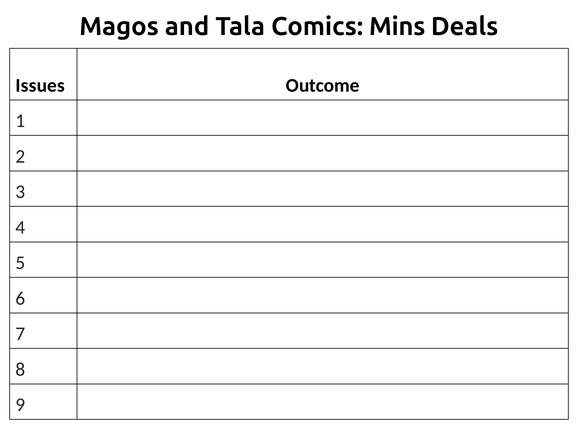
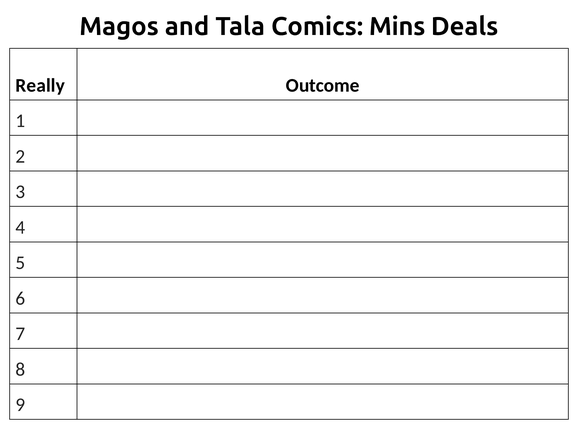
Issues: Issues -> Really (40, 85)
